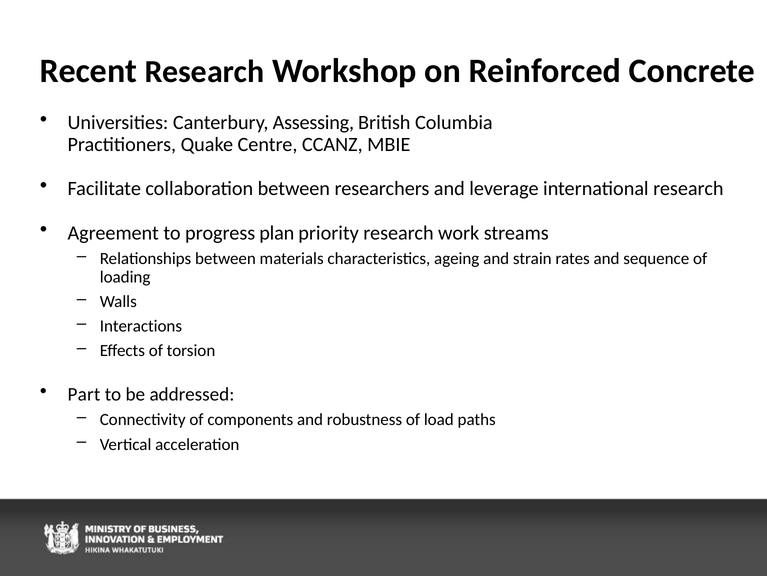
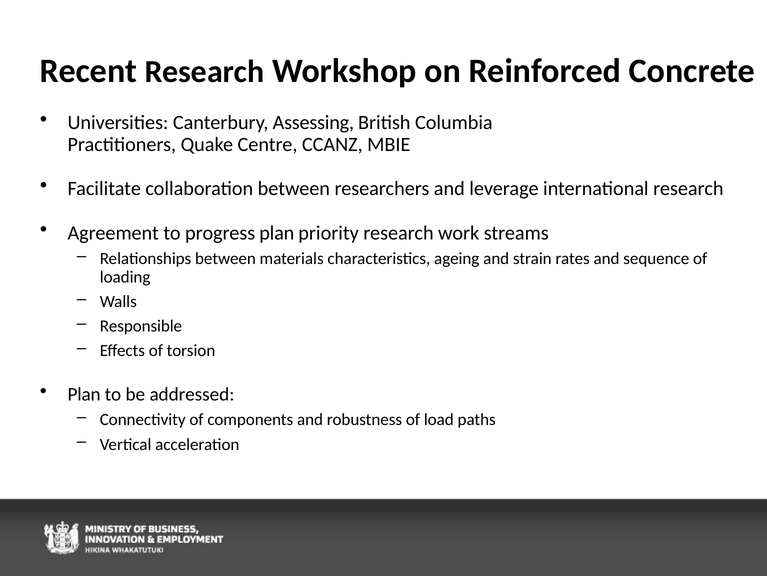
Interactions: Interactions -> Responsible (141, 326)
Part: Part -> Plan (84, 394)
